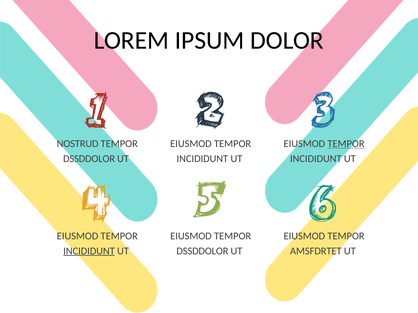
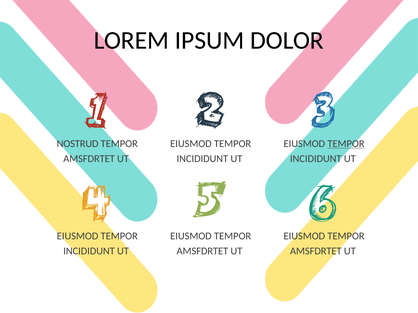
DSSDDOLOR: DSSDDOLOR -> AMSFDRTET (89, 159)
INCIDIDUNT underline: present -> none (89, 251)
DSSDDOLOR: DSSDDOLOR -> AMSFDRTET (202, 251)
